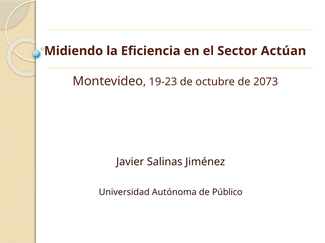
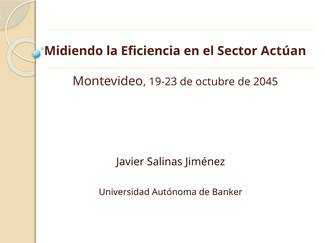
2073: 2073 -> 2045 (266, 82)
Público: Público -> Banker (227, 193)
